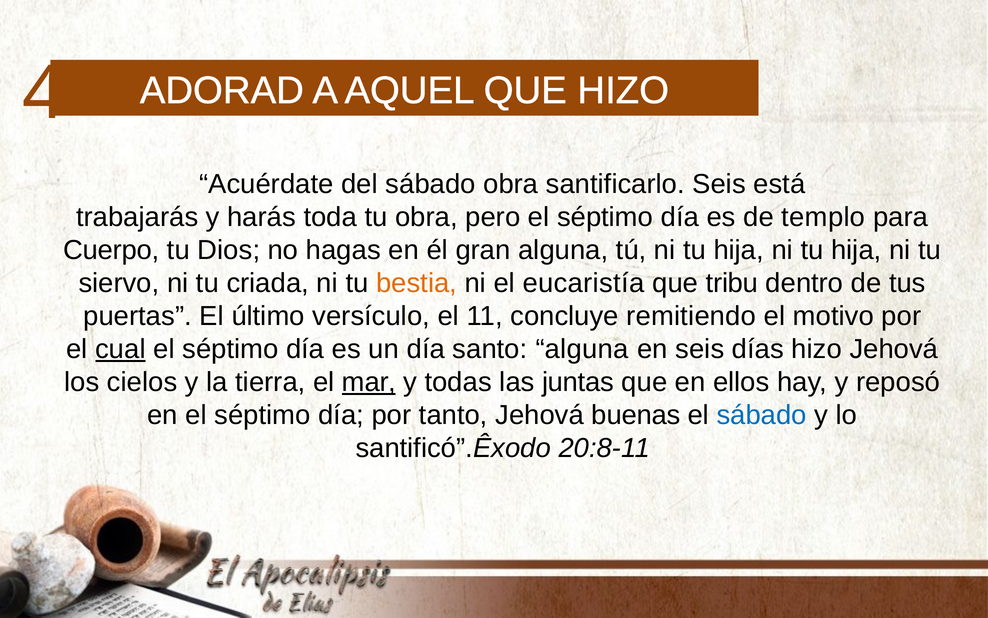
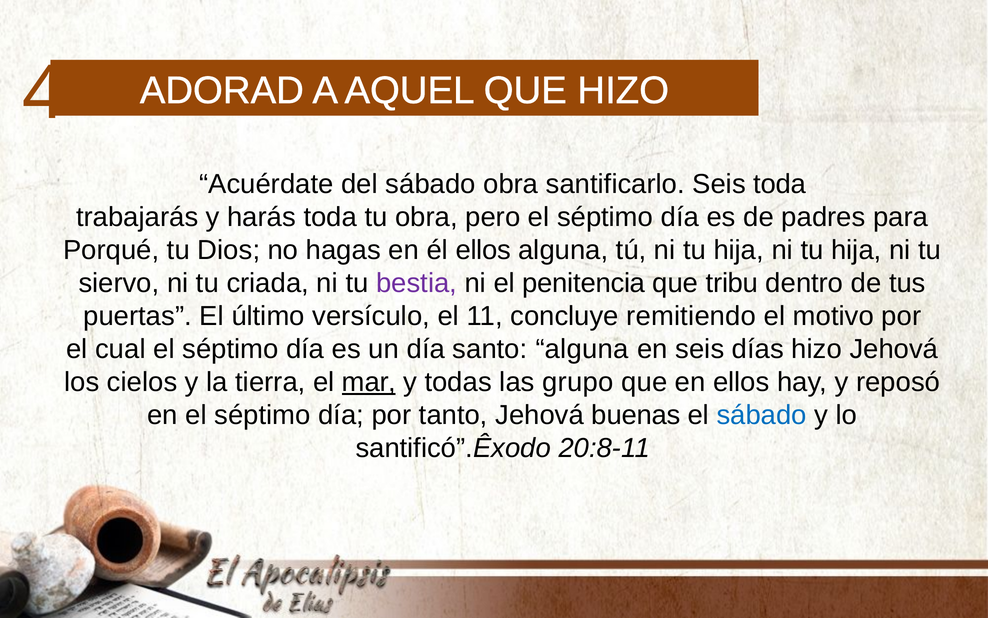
Seis está: está -> toda (780, 184)
templo: templo -> padres (823, 217)
Cuerpo: Cuerpo -> Porqué (111, 250)
él gran: gran -> ellos (483, 250)
bestia colour: orange -> purple (417, 283)
eucaristía: eucaristía -> penitencia (584, 283)
cual underline: present -> none (120, 349)
juntas: juntas -> grupo (578, 382)
